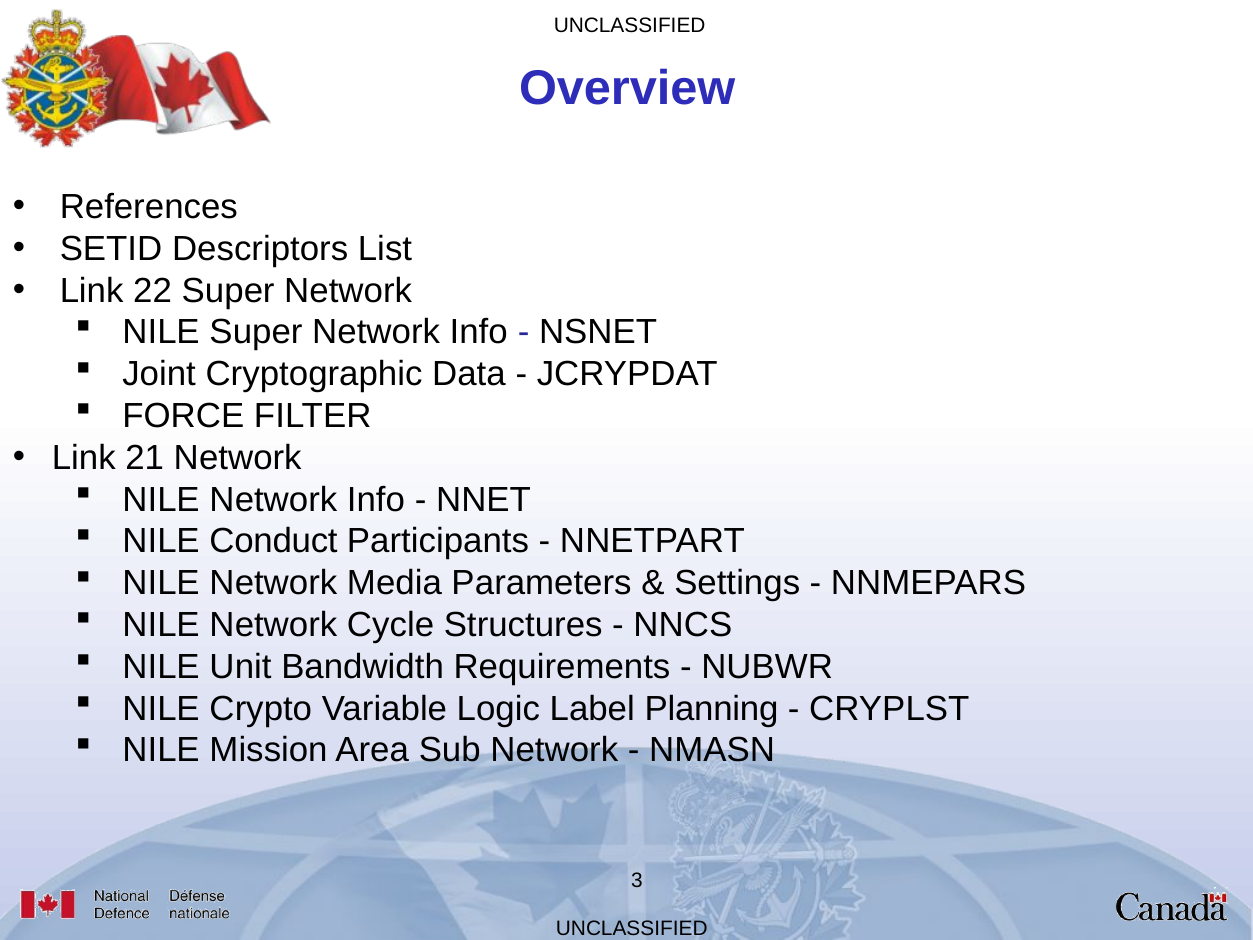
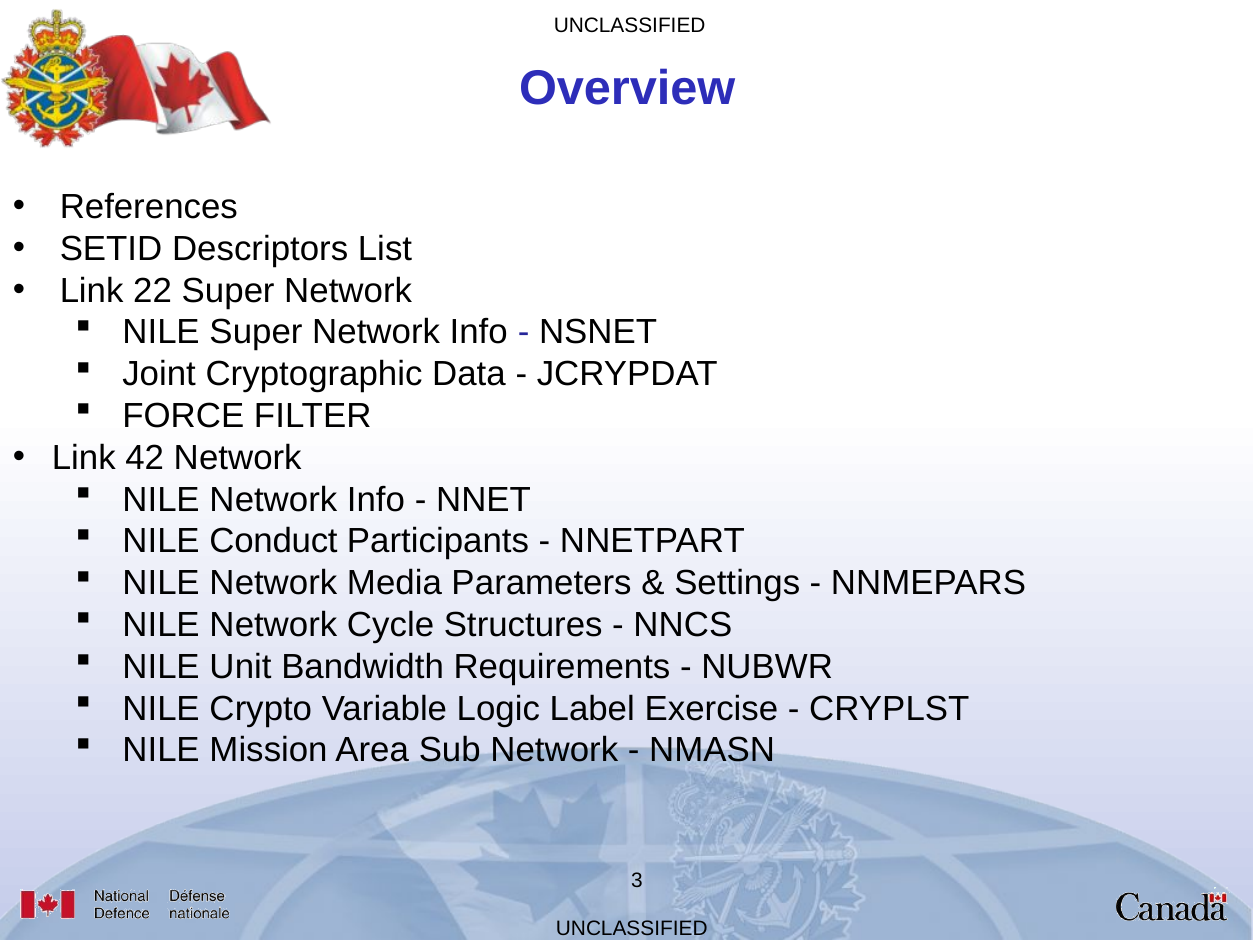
21: 21 -> 42 (145, 458)
Planning: Planning -> Exercise (711, 708)
